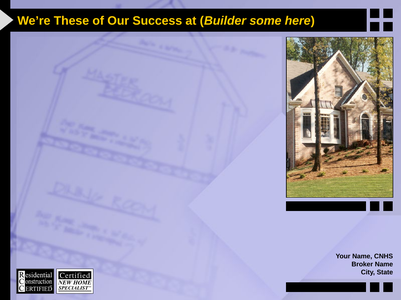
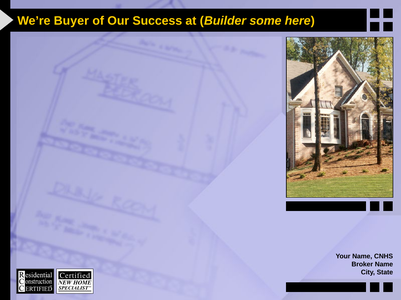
These: These -> Buyer (71, 21)
